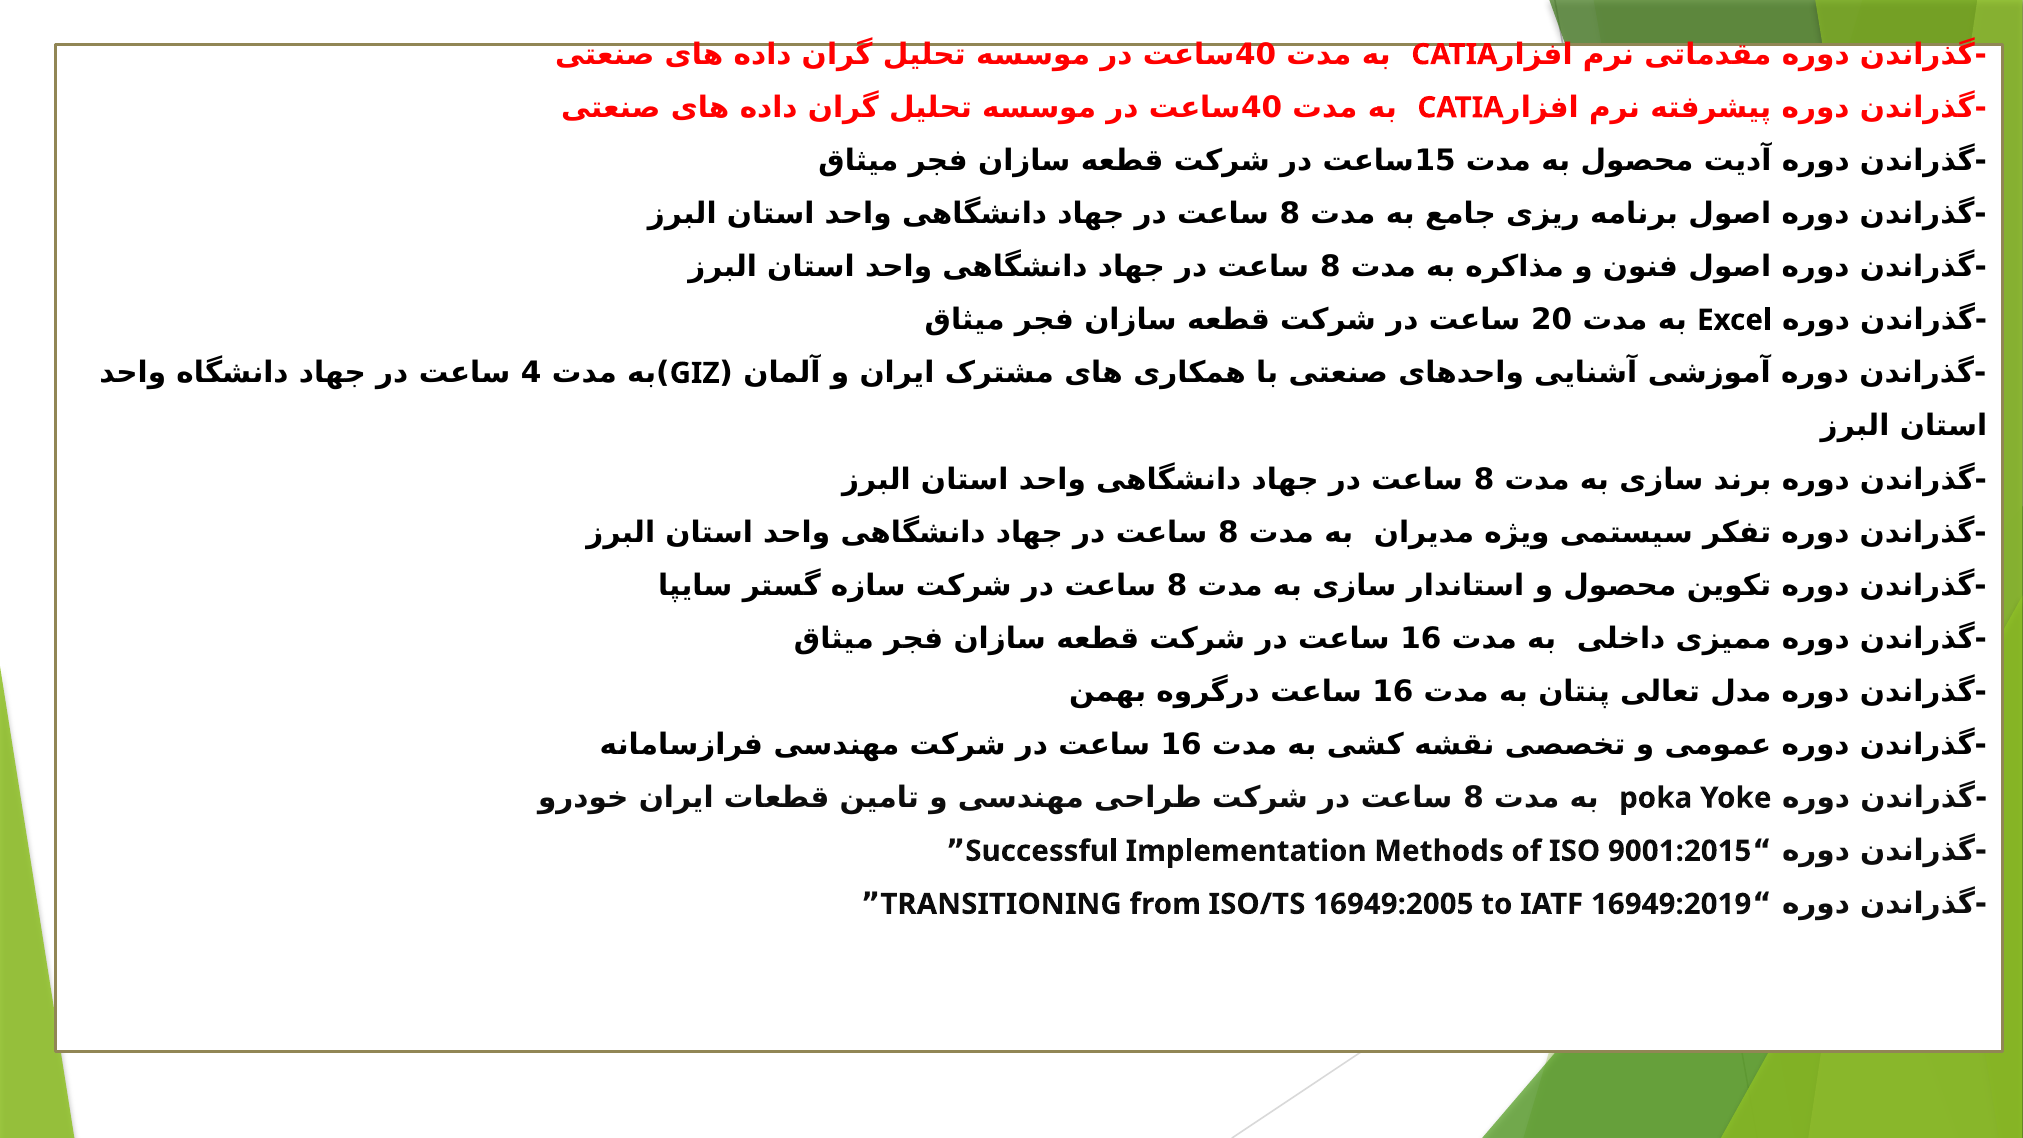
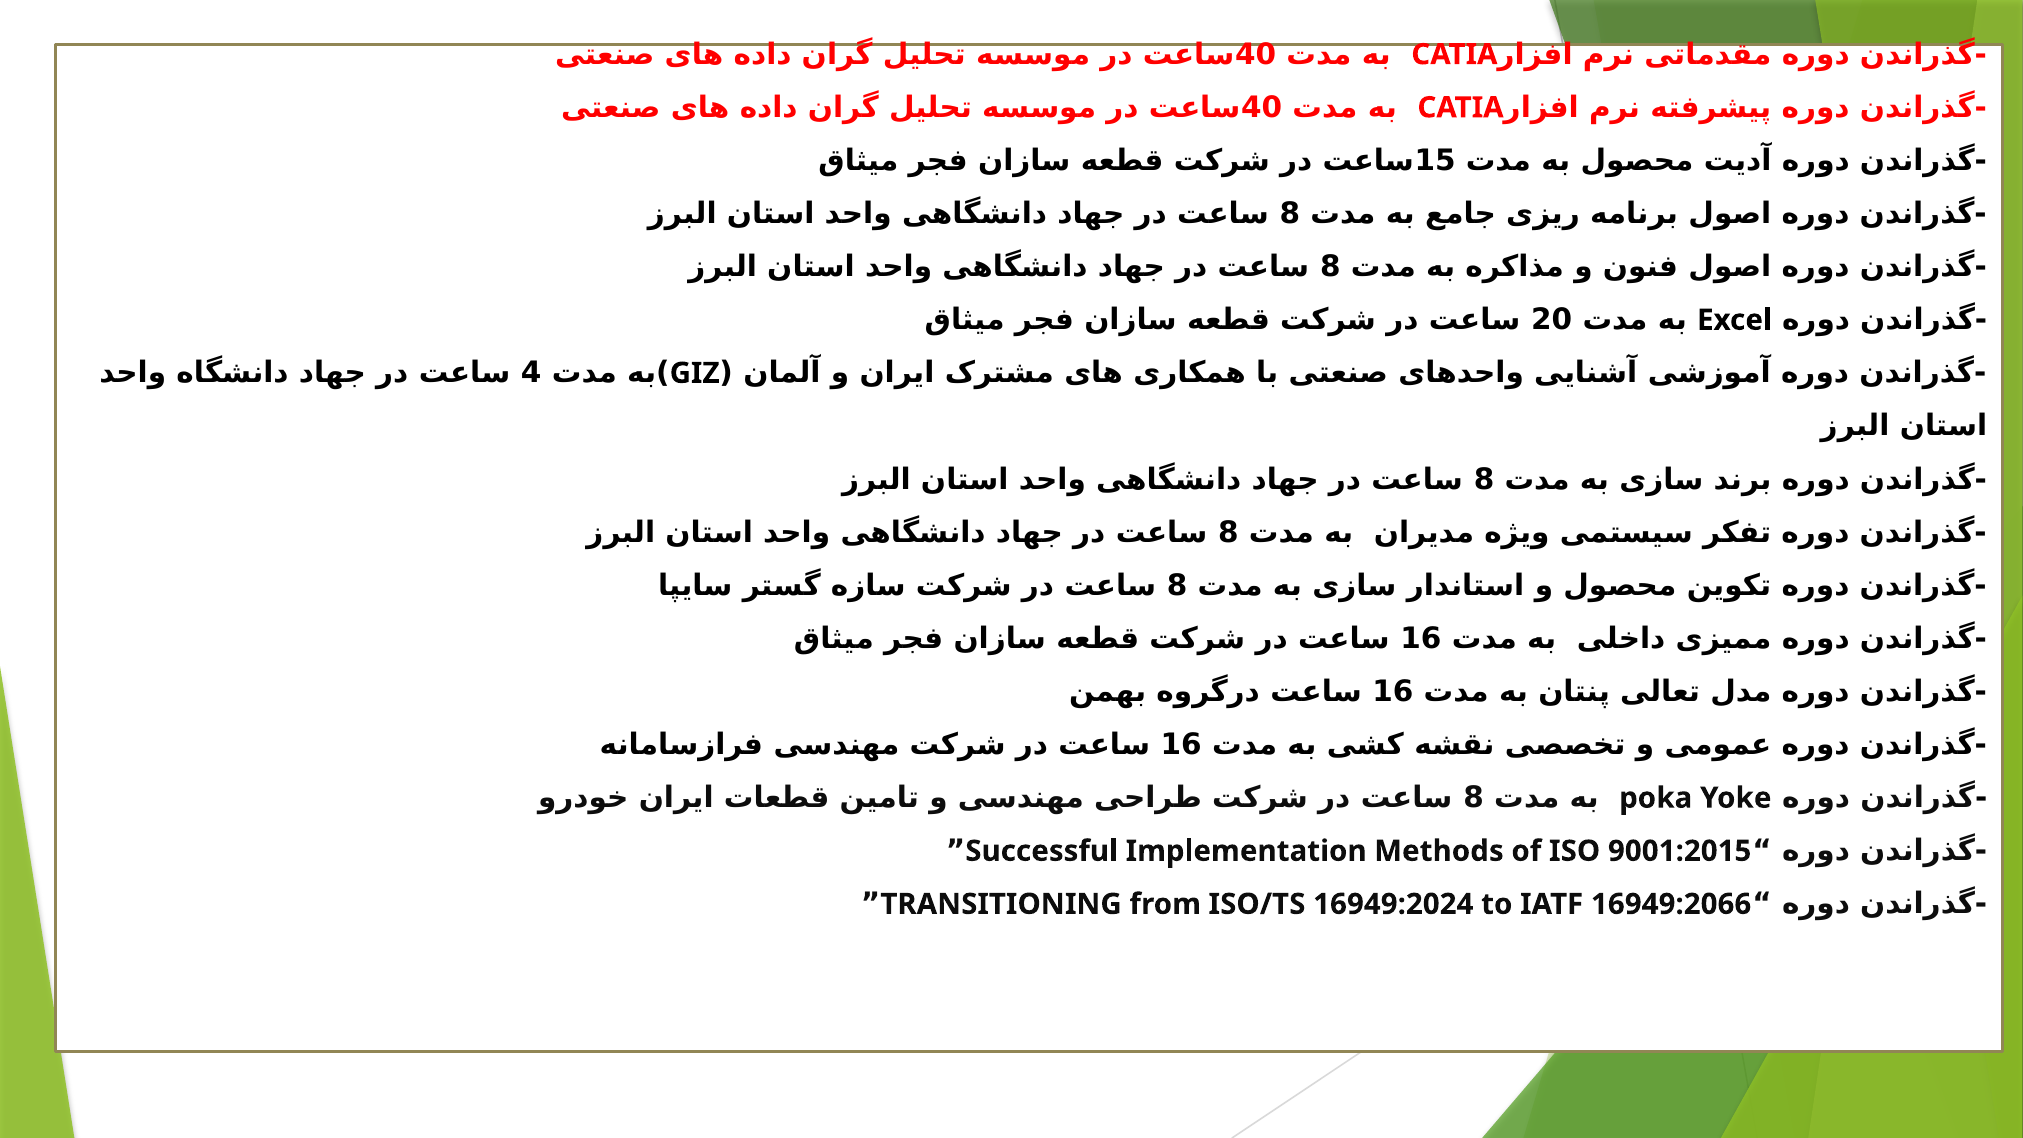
16949:2005: 16949:2005 -> 16949:2024 (1393, 904)
16949:2019: 16949:2019 -> 16949:2066 (1671, 904)
